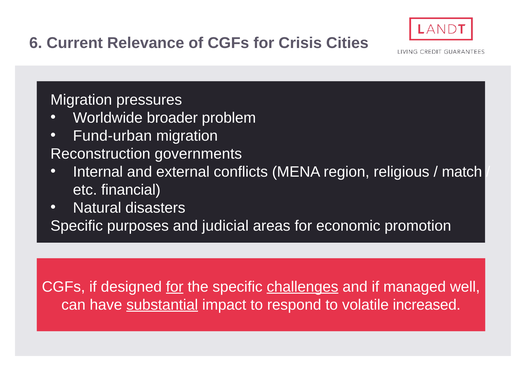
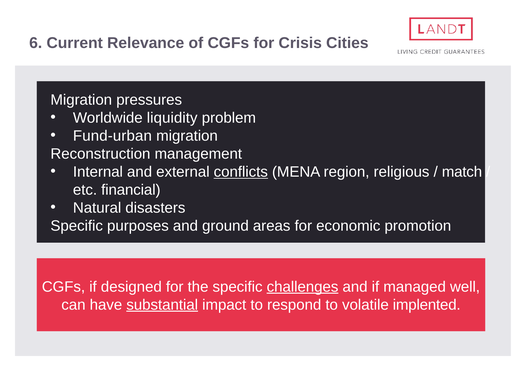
broader: broader -> liquidity (172, 118)
governments: governments -> management (198, 154)
conflicts underline: none -> present (241, 172)
judicial: judicial -> ground (225, 226)
for underline: present -> none (175, 287)
increased: increased -> implented (427, 305)
